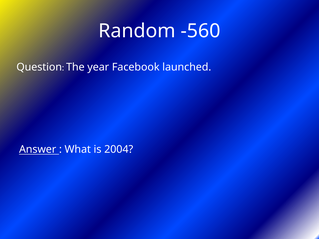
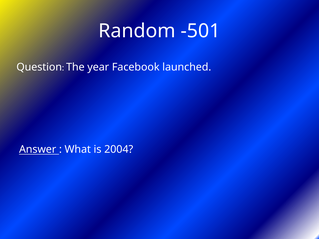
-560: -560 -> -501 (201, 31)
